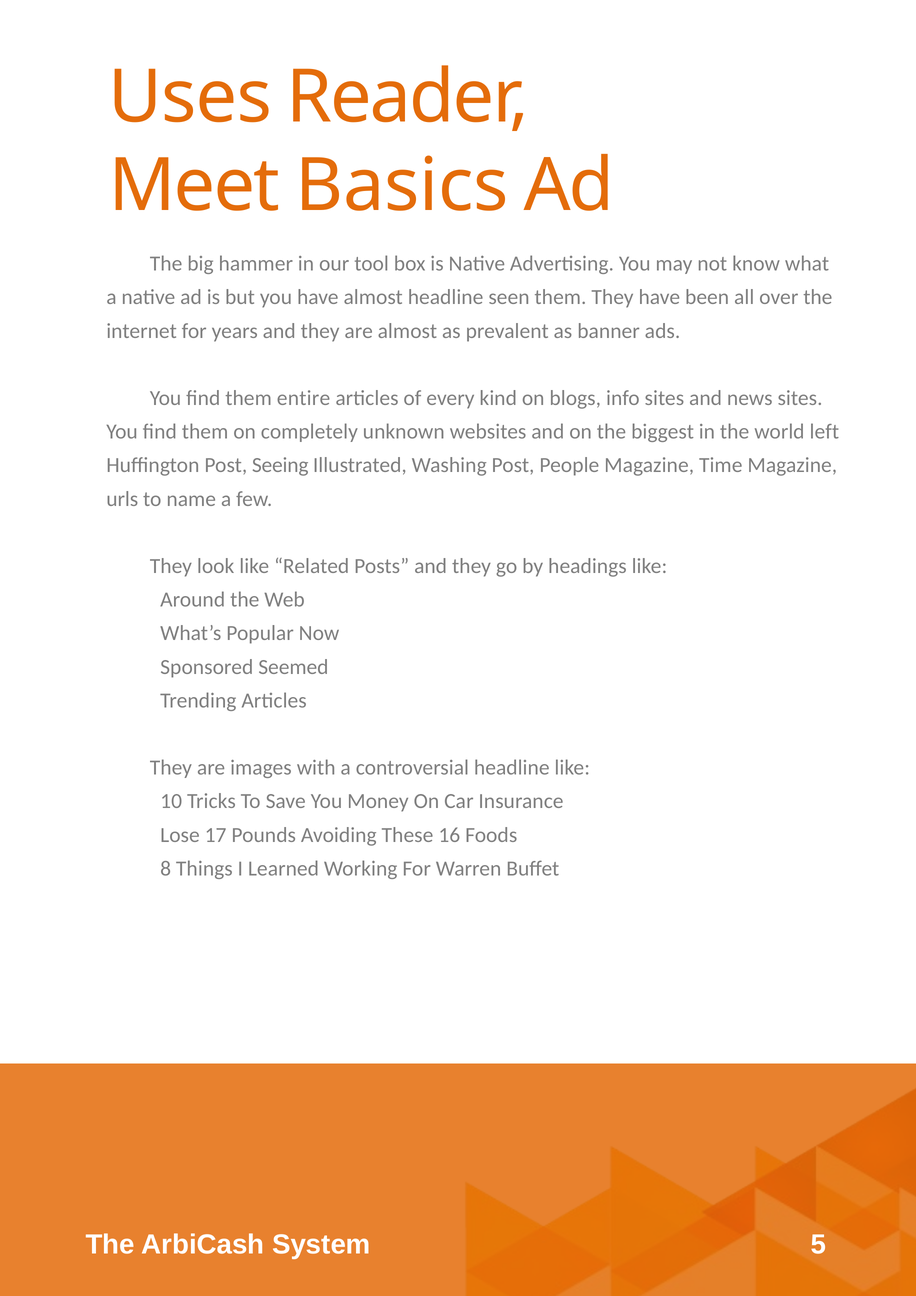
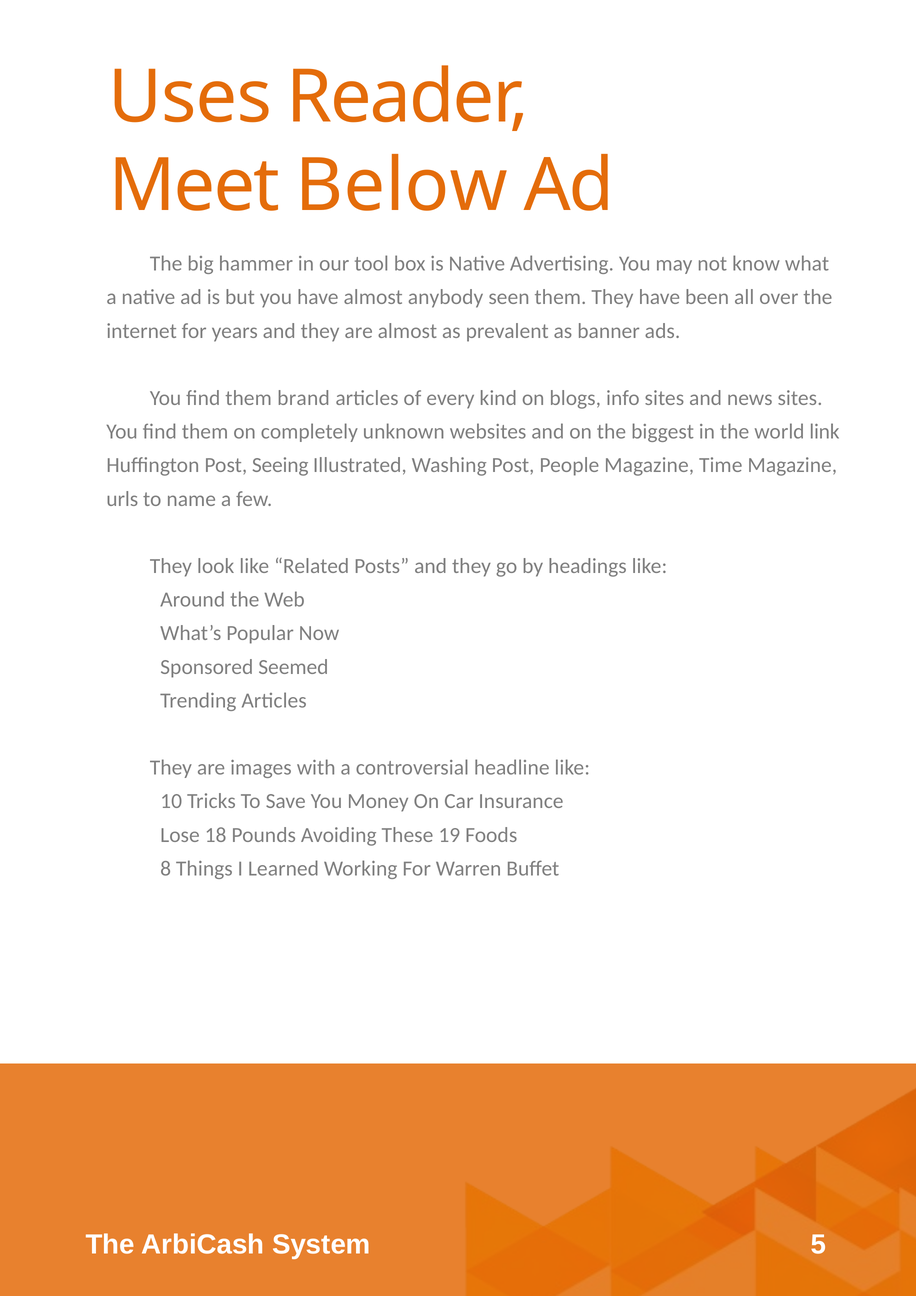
Basics: Basics -> Below (402, 186)
almost headline: headline -> anybody (446, 297)
entire: entire -> brand (304, 398)
left: left -> link (824, 432)
17: 17 -> 18 (216, 835)
16: 16 -> 19 (449, 835)
